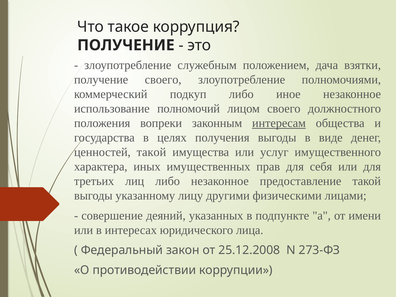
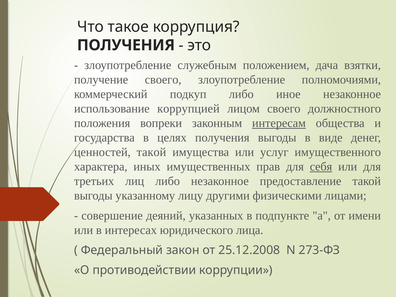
ПОЛУЧЕНИЕ: ПОЛУЧЕНИЕ -> ПОЛУЧЕНИЯ (126, 45)
полномочий: полномочий -> коррупцией (188, 109)
себя underline: none -> present (321, 167)
